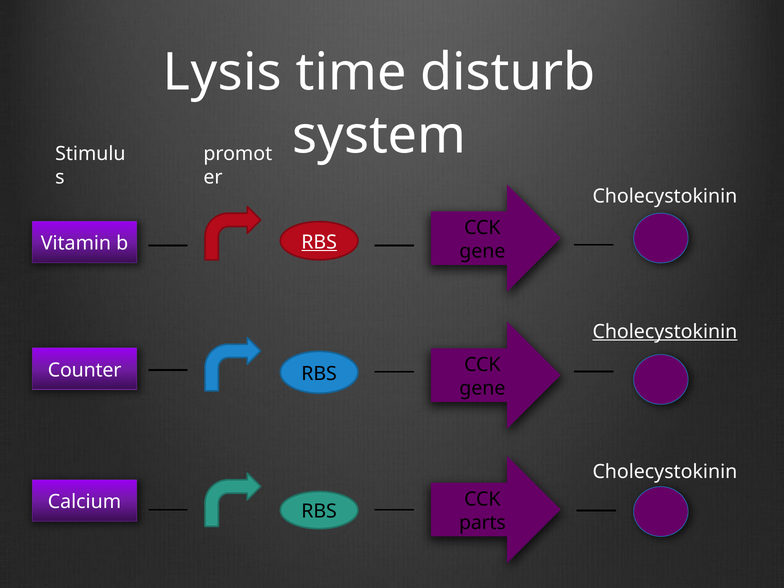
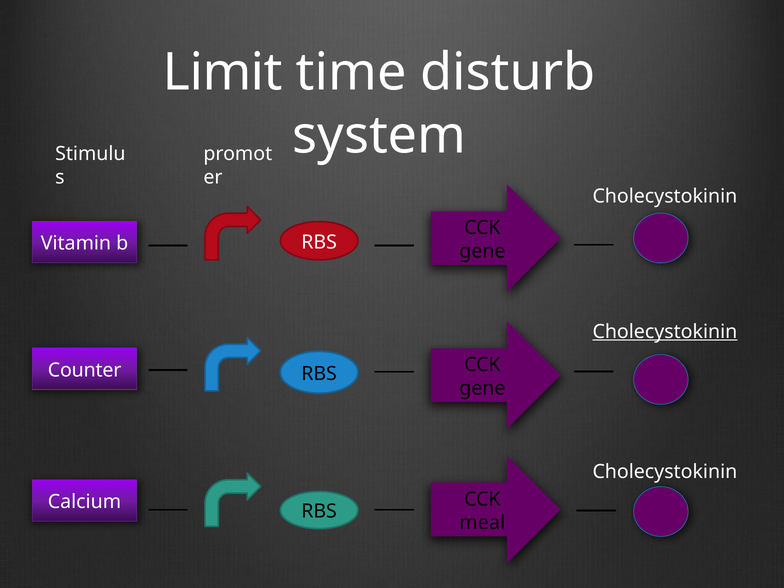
Lysis: Lysis -> Limit (223, 73)
RBS underline: present -> none (319, 242)
parts: parts -> meal (482, 523)
